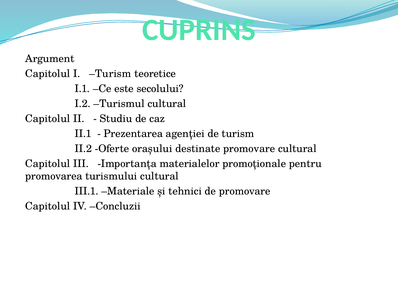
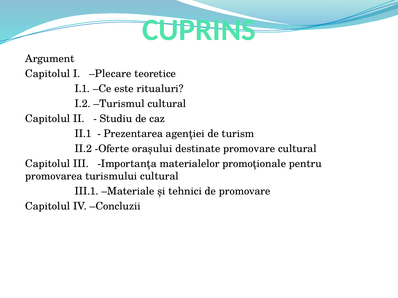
I Turism: Turism -> Plecare (110, 74)
secolului: secolului -> ritualuri (160, 89)
